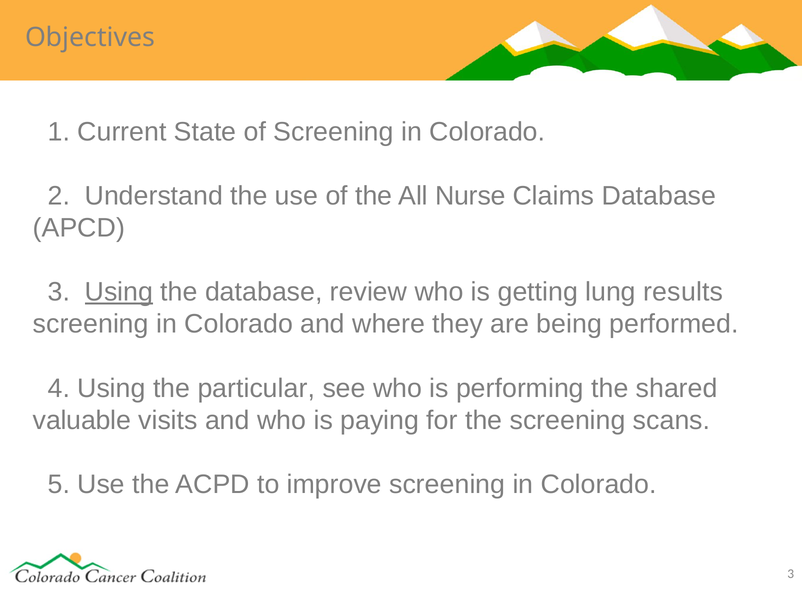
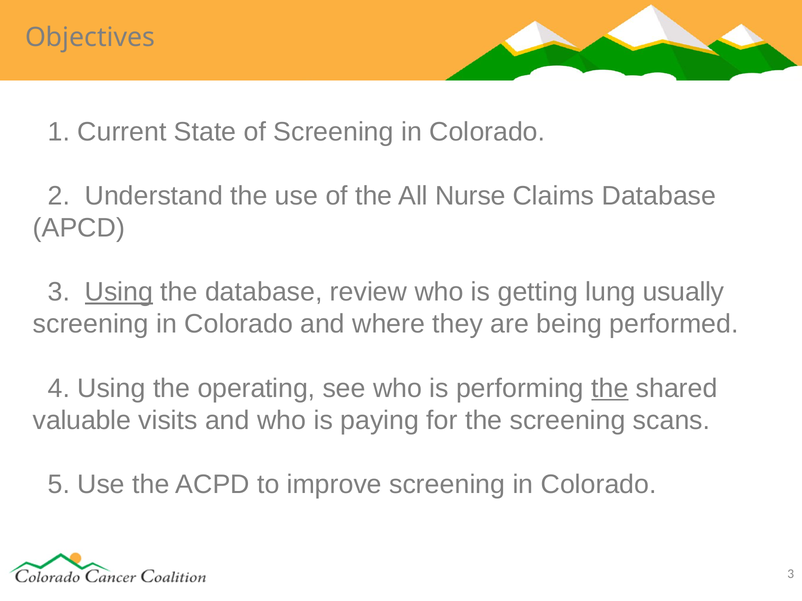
results: results -> usually (684, 292)
particular: particular -> operating (256, 389)
the underline: none -> present (610, 389)
